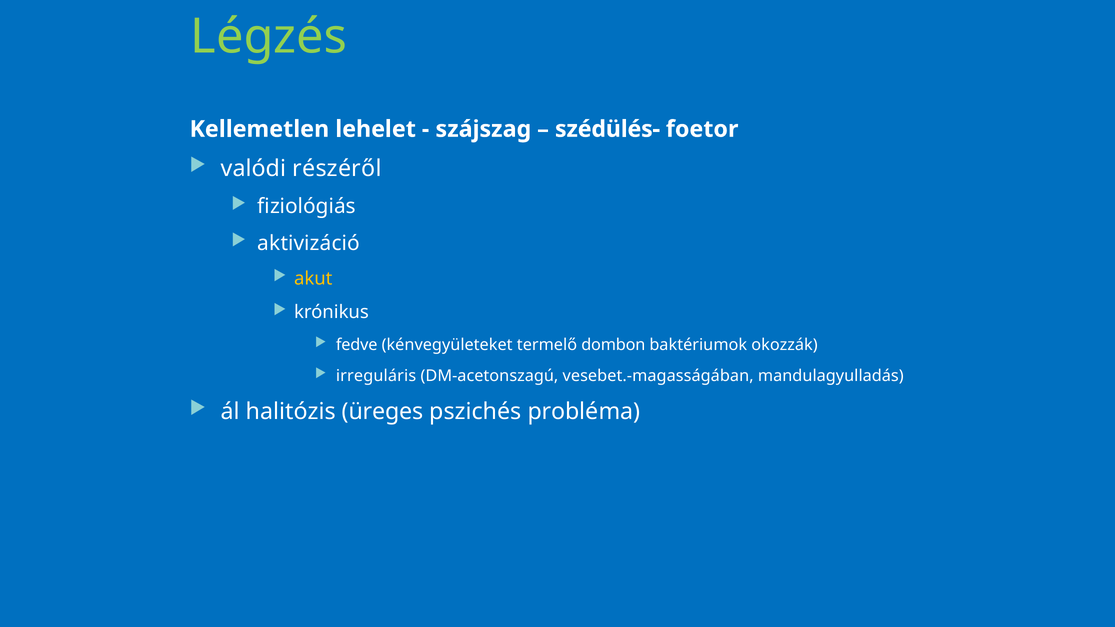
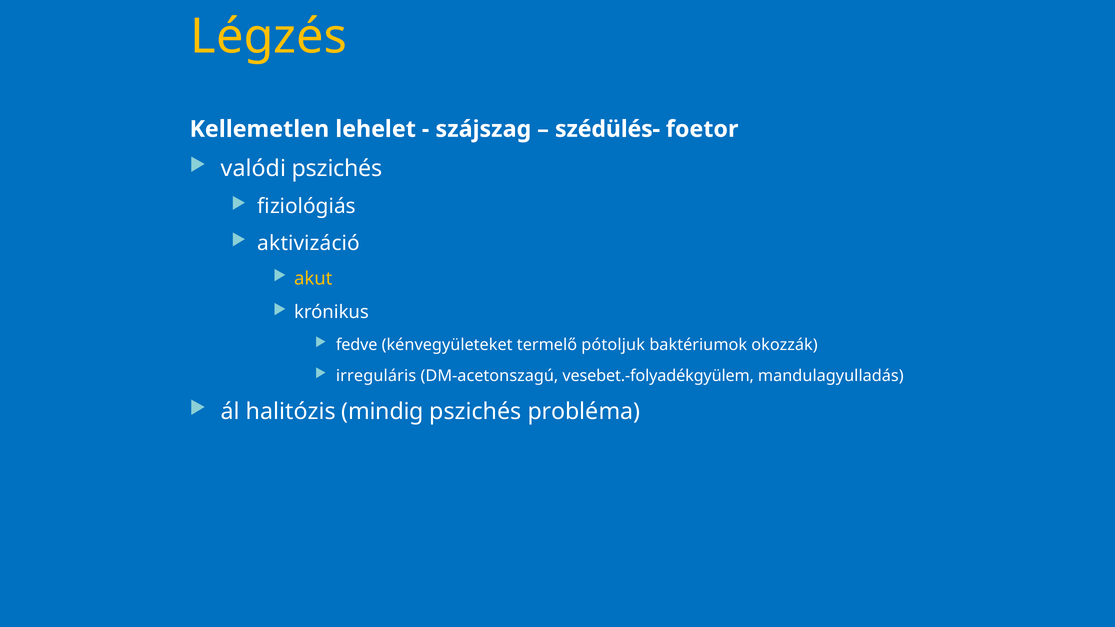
Légzés colour: light green -> yellow (269, 37)
valódi részéről: részéről -> pszichés (337, 169)
dombon: dombon -> pótoljuk (613, 345)
vesebet.-magasságában: vesebet.-magasságában -> vesebet.-folyadékgyülem (658, 376)
üreges: üreges -> mindig (383, 412)
